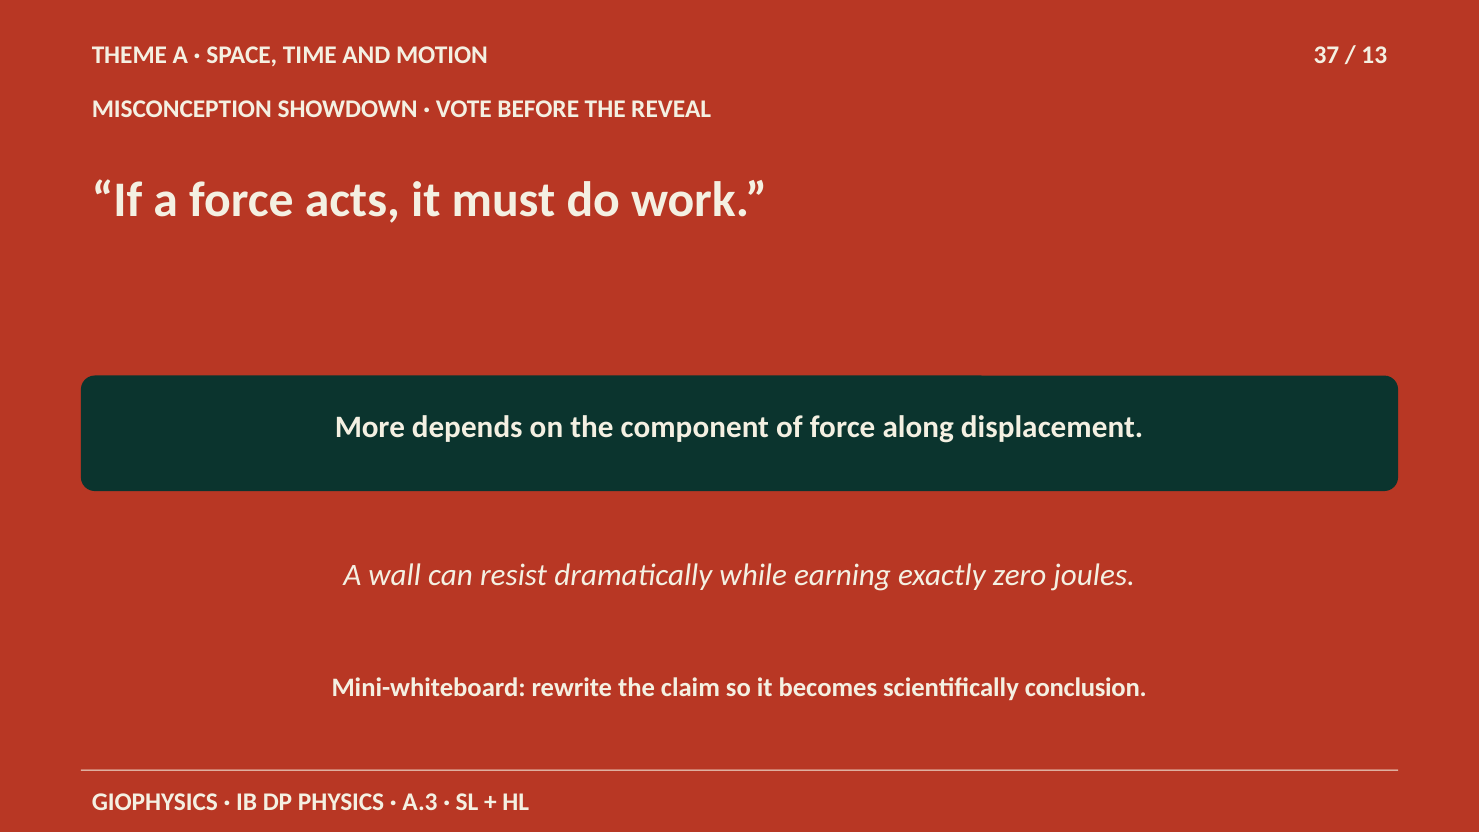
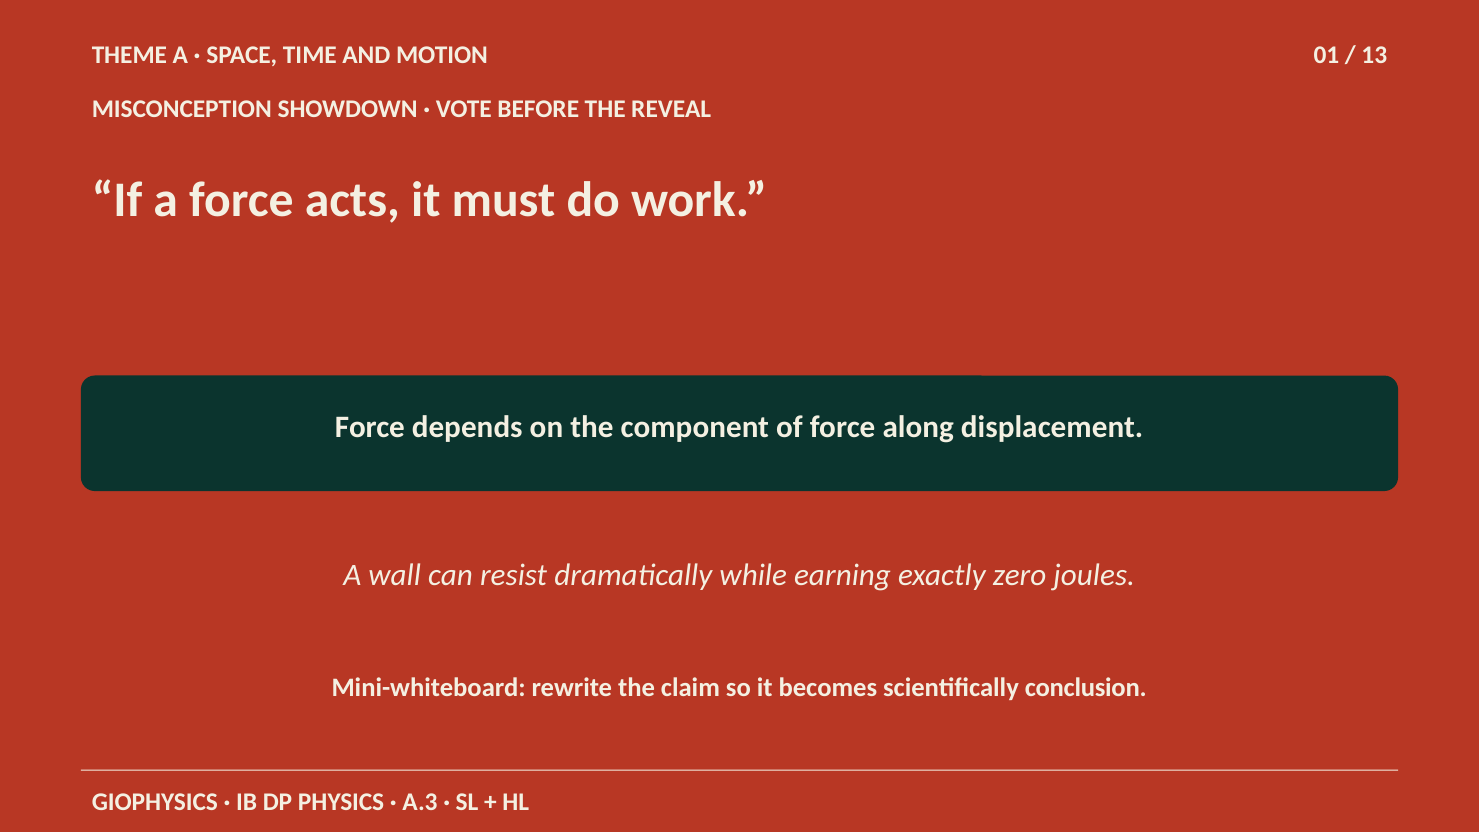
37: 37 -> 01 (1326, 55)
More: More -> Force (370, 427)
